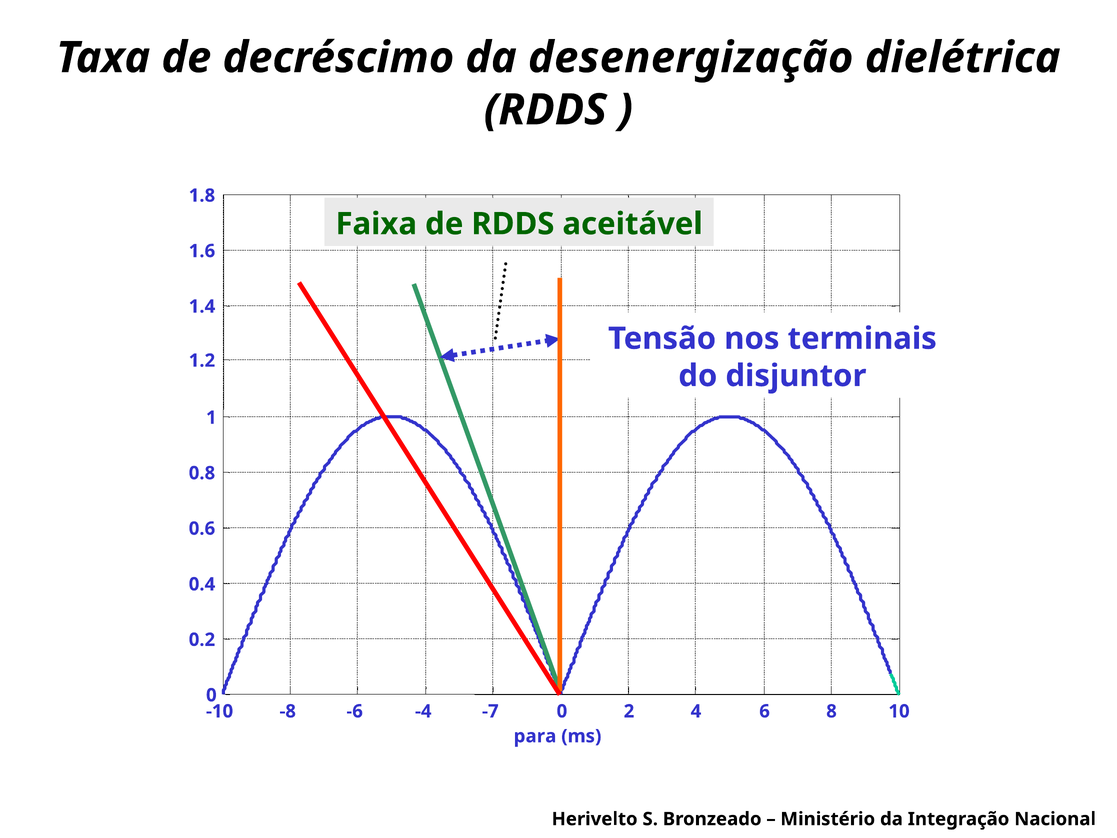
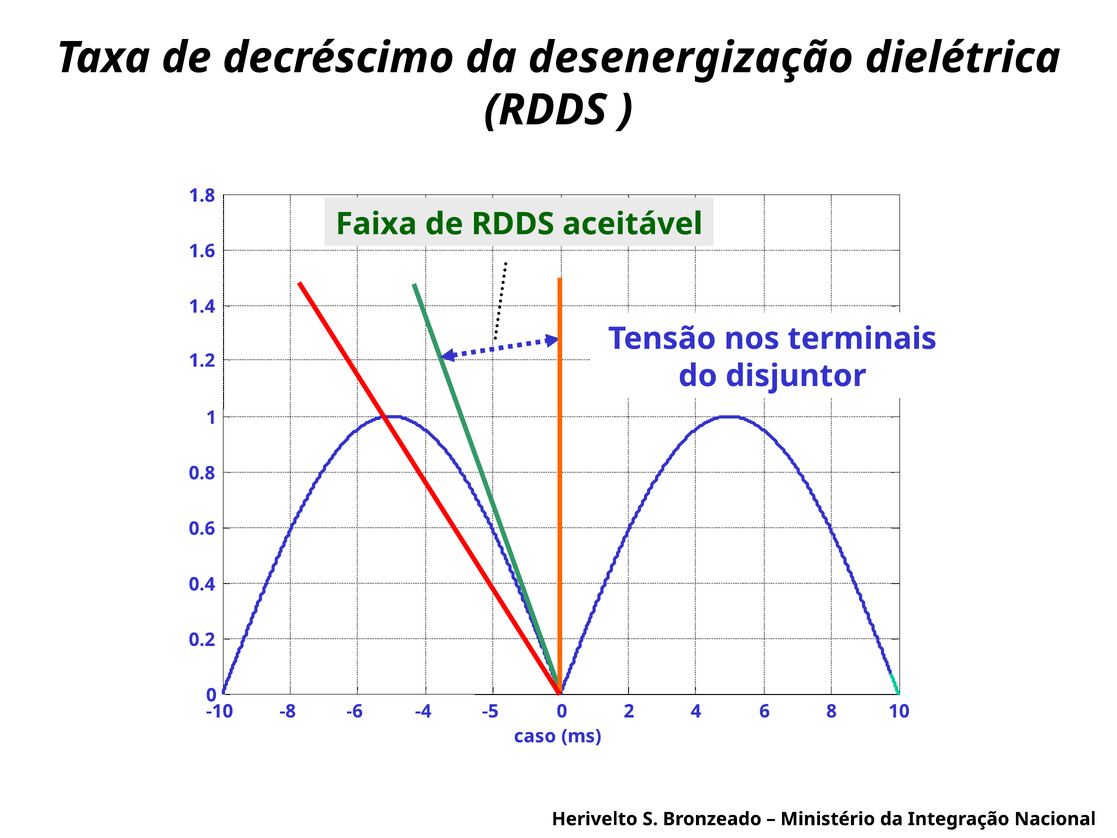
-7: -7 -> -5 (490, 711)
para: para -> caso (535, 736)
